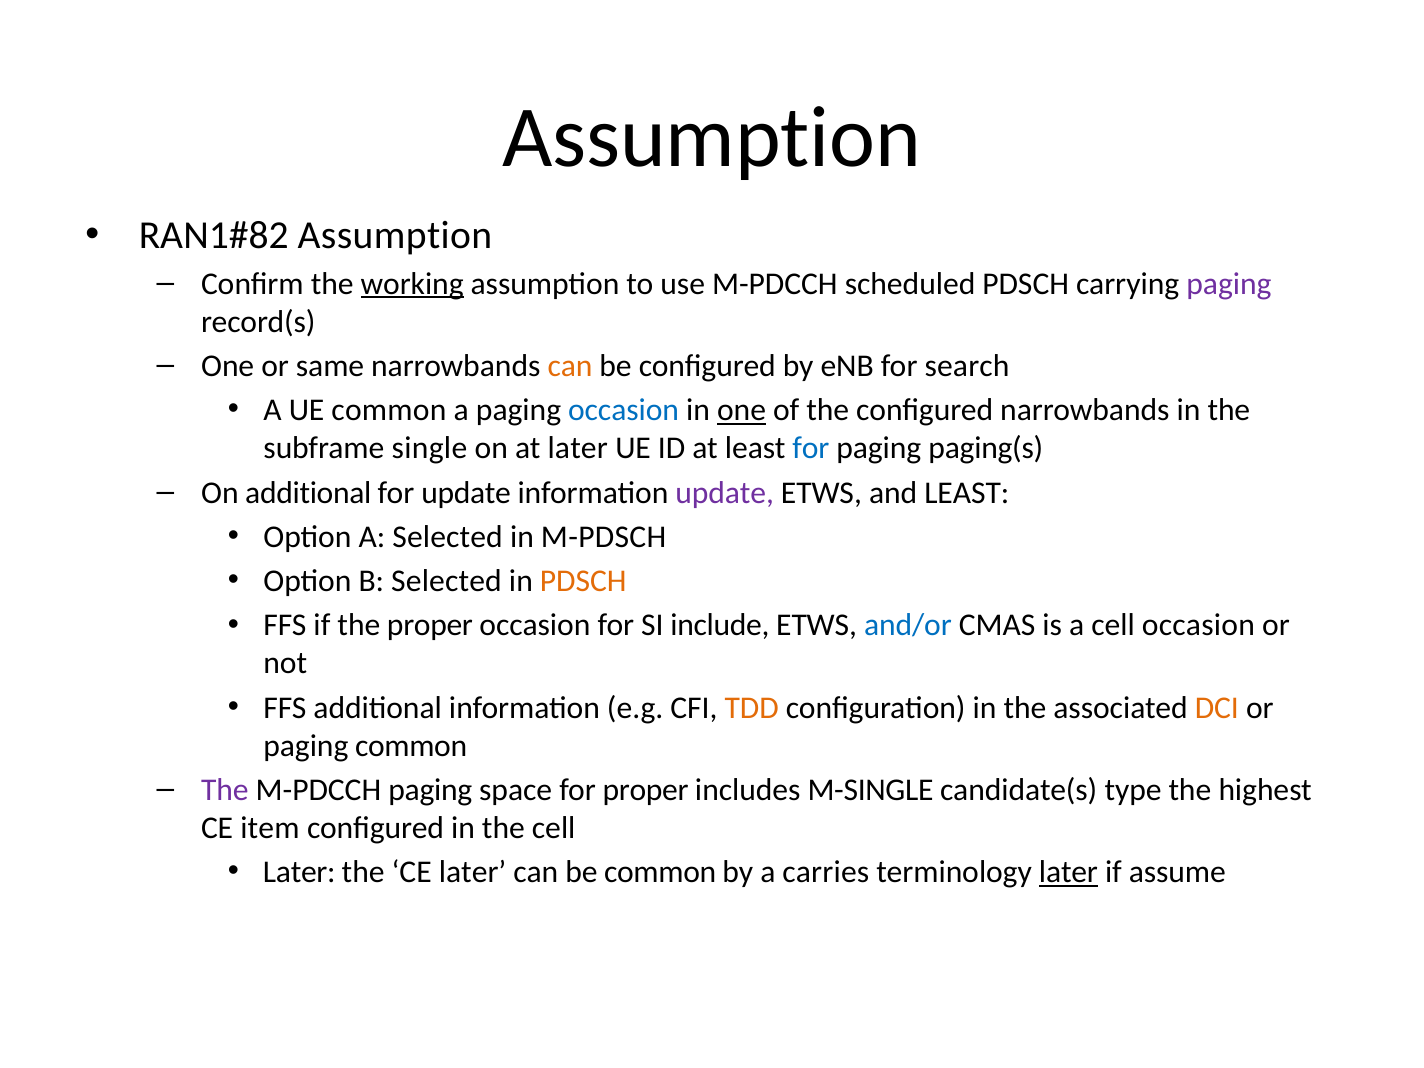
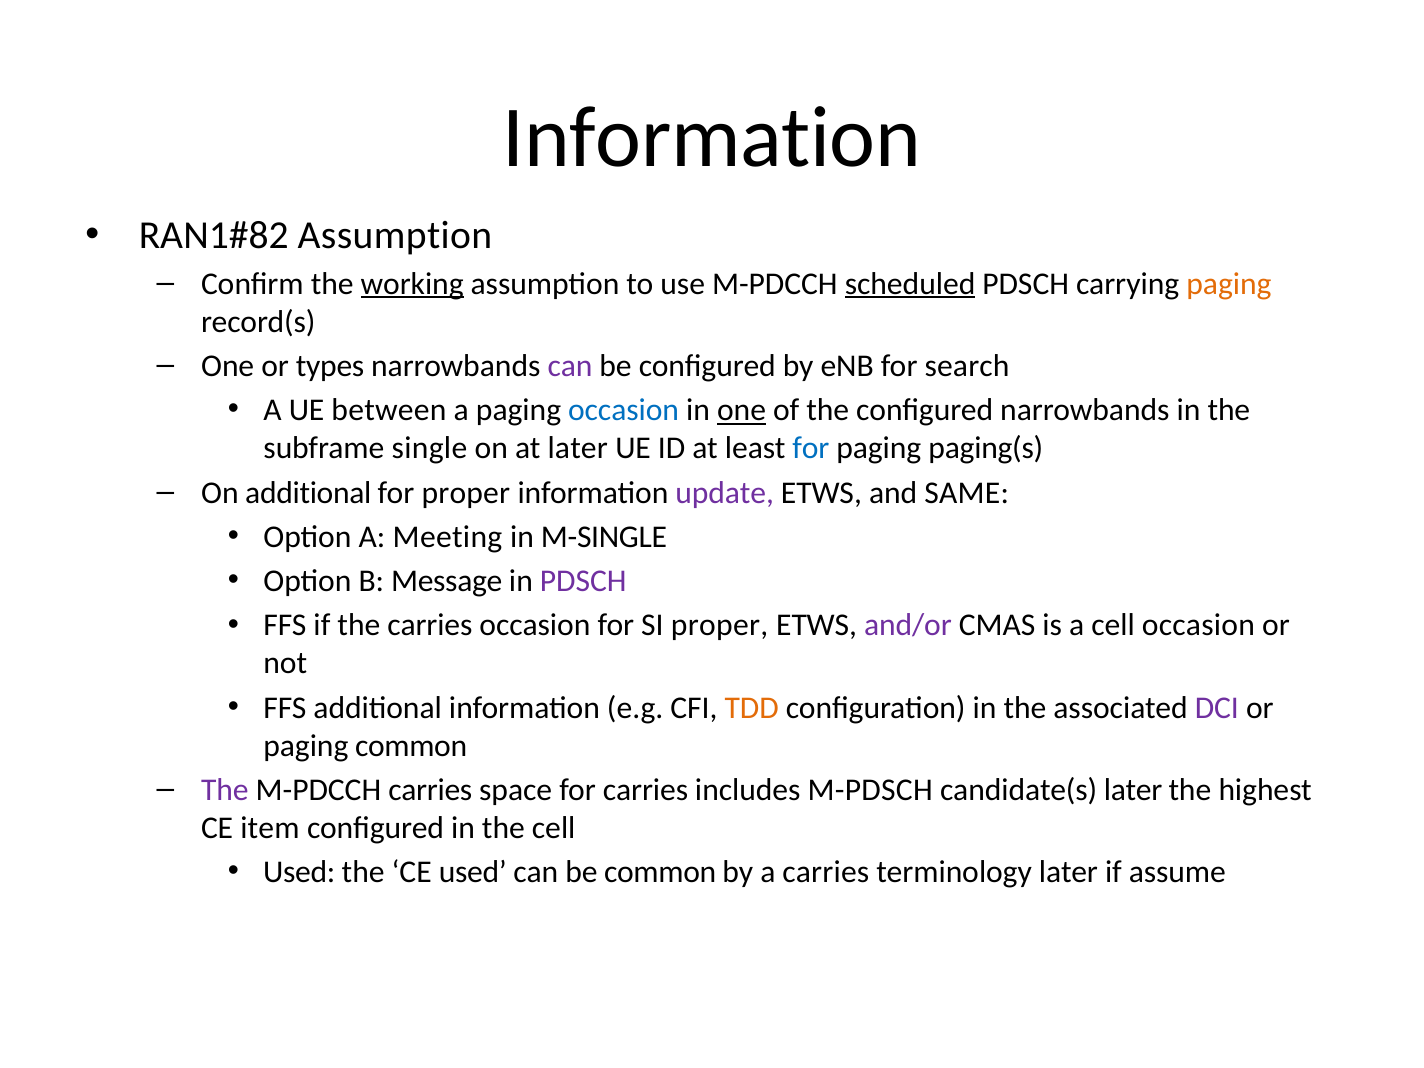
Assumption: Assumption -> Information (712, 138)
scheduled underline: none -> present (910, 284)
paging colour: purple -> orange (1229, 284)
same: same -> types (330, 366)
can colour: orange -> purple (570, 366)
UE common: common -> between (389, 410)
for update: update -> proper (466, 493)
and LEAST: LEAST -> SAME (967, 493)
A Selected: Selected -> Meeting (448, 537)
M-PDSCH: M-PDSCH -> M-SINGLE (604, 537)
B Selected: Selected -> Message (447, 581)
PDSCH colour: orange -> purple (583, 581)
the proper: proper -> carries (430, 625)
SI include: include -> proper (720, 625)
and/or colour: blue -> purple (908, 625)
DCI colour: orange -> purple (1217, 708)
M-PDCCH paging: paging -> carries (430, 790)
for proper: proper -> carries (645, 790)
M-SINGLE: M-SINGLE -> M-PDSCH (870, 790)
candidate(s type: type -> later (1133, 790)
Later: Later -> Used (299, 872)
CE later: later -> used (473, 872)
later underline: present -> none (1068, 872)
